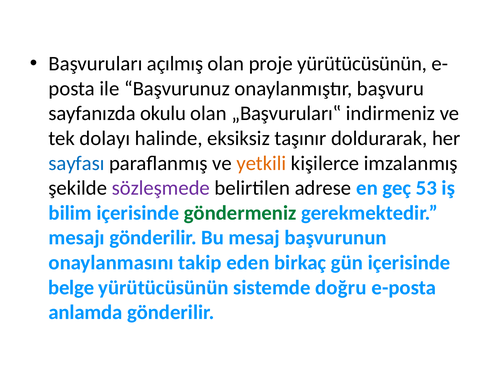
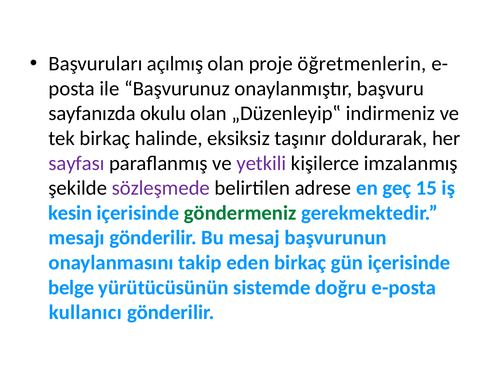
proje yürütücüsünün: yürütücüsünün -> öğretmenlerin (362, 64)
„Başvuruları‟: „Başvuruları‟ -> „Düzenleyip‟ (286, 114)
tek dolayı: dolayı -> birkaç (105, 139)
sayfası colour: blue -> purple (77, 163)
yetkili colour: orange -> purple (261, 163)
53: 53 -> 15 (426, 188)
bilim: bilim -> kesin (70, 213)
anlamda: anlamda -> kullanıcı (85, 313)
